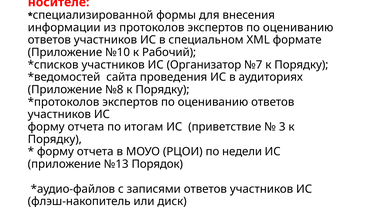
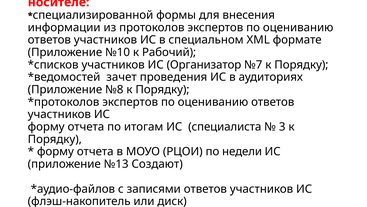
сайта: сайта -> зачет (122, 77)
приветствие: приветствие -> специалиста (225, 127)
Порядок: Порядок -> Создают (157, 164)
